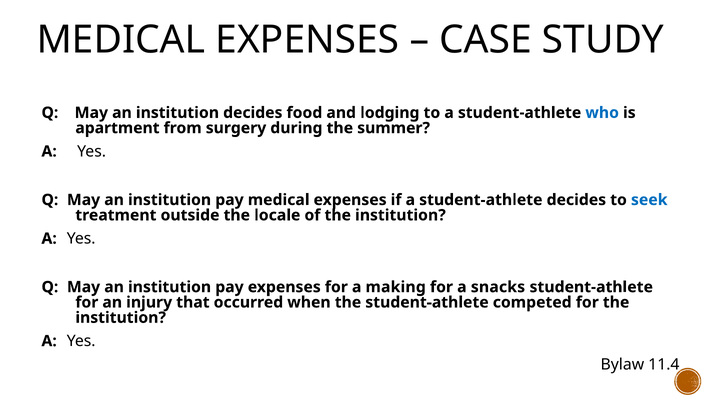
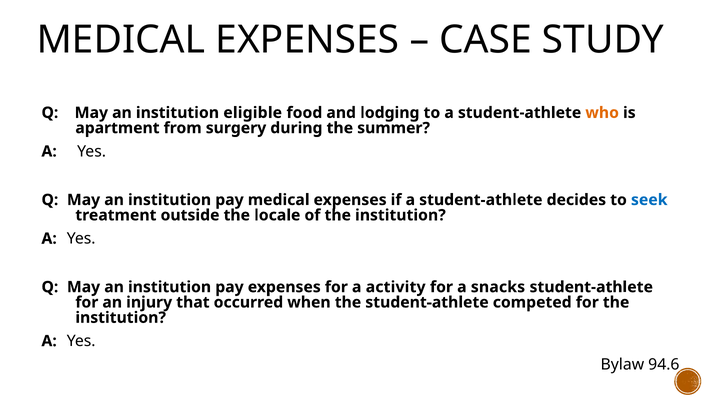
institution decides: decides -> eligible (253, 113)
who colour: blue -> orange (602, 113)
making: making -> activity (396, 287)
11.4: 11.4 -> 94.6 (664, 365)
